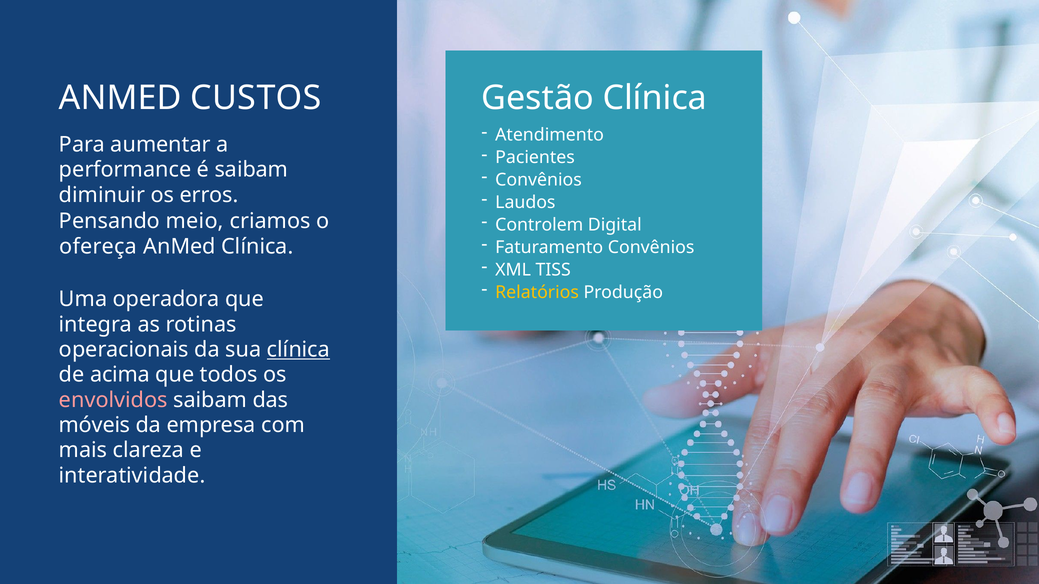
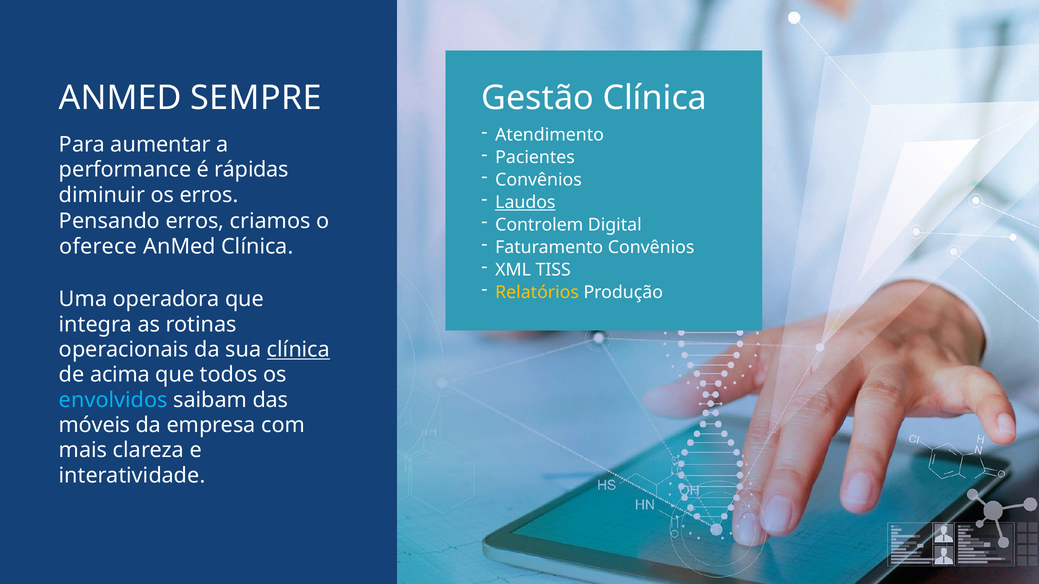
CUSTOS: CUSTOS -> SEMPRE (256, 98)
é saibam: saibam -> rápidas (252, 170)
Laudos underline: none -> present (525, 203)
Pensando meio: meio -> erros (195, 221)
ofereça: ofereça -> oferece (98, 247)
envolvidos colour: pink -> light blue (113, 400)
